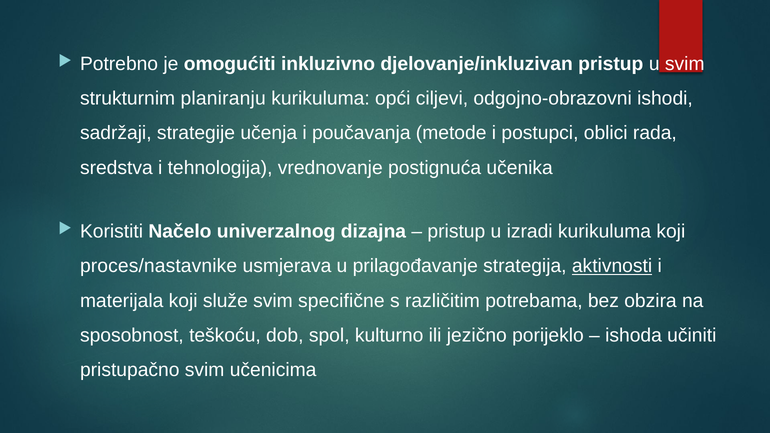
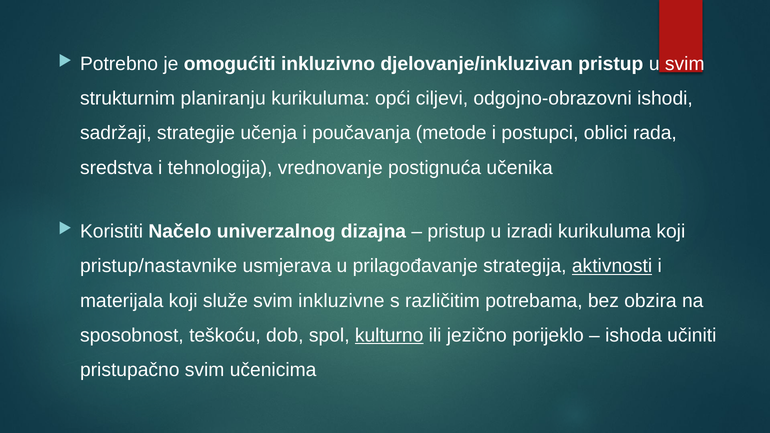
proces/nastavnike: proces/nastavnike -> pristup/nastavnike (159, 266)
specifične: specifične -> inkluzivne (341, 301)
kulturno underline: none -> present (389, 335)
